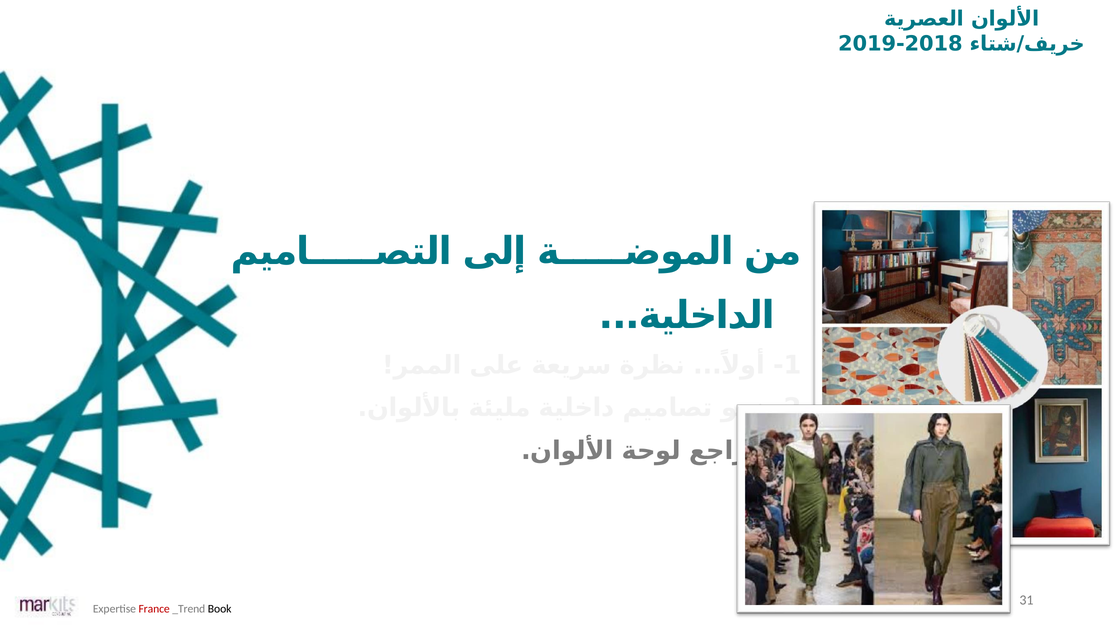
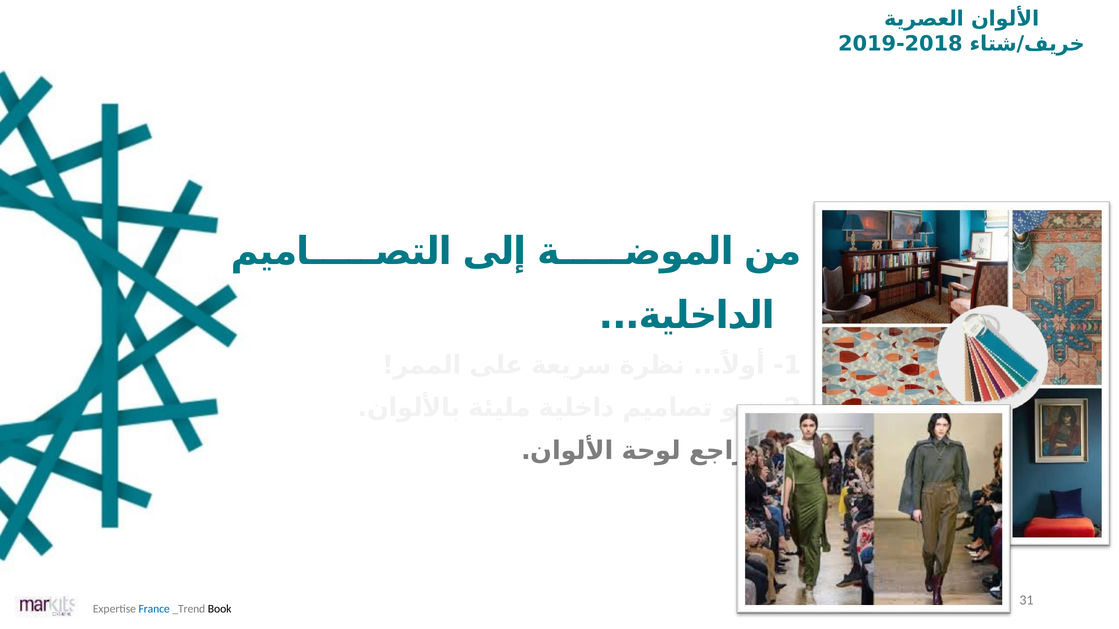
France colour: red -> blue (154, 609)
